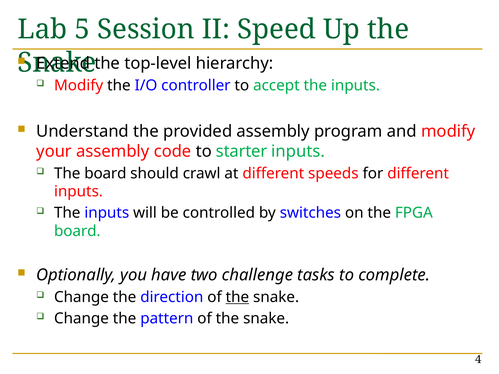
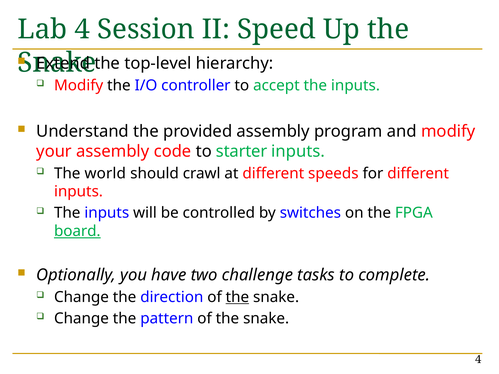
Lab 5: 5 -> 4 (82, 29)
The board: board -> world (105, 173)
board underline: none -> present (77, 231)
